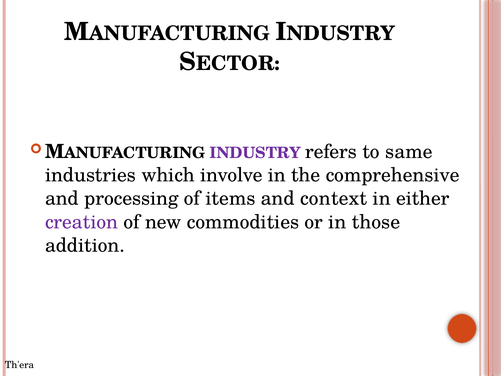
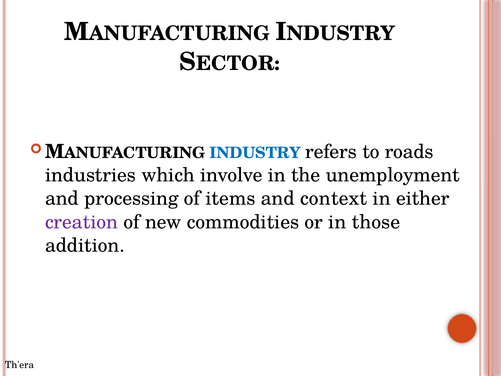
INDUSTRY colour: purple -> blue (255, 153)
same: same -> roads (409, 152)
comprehensive: comprehensive -> unemployment (393, 175)
